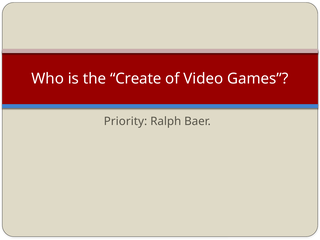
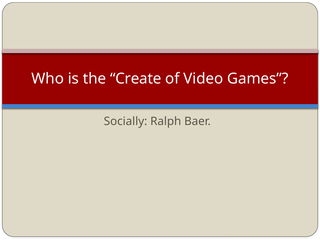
Priority: Priority -> Socially (126, 121)
